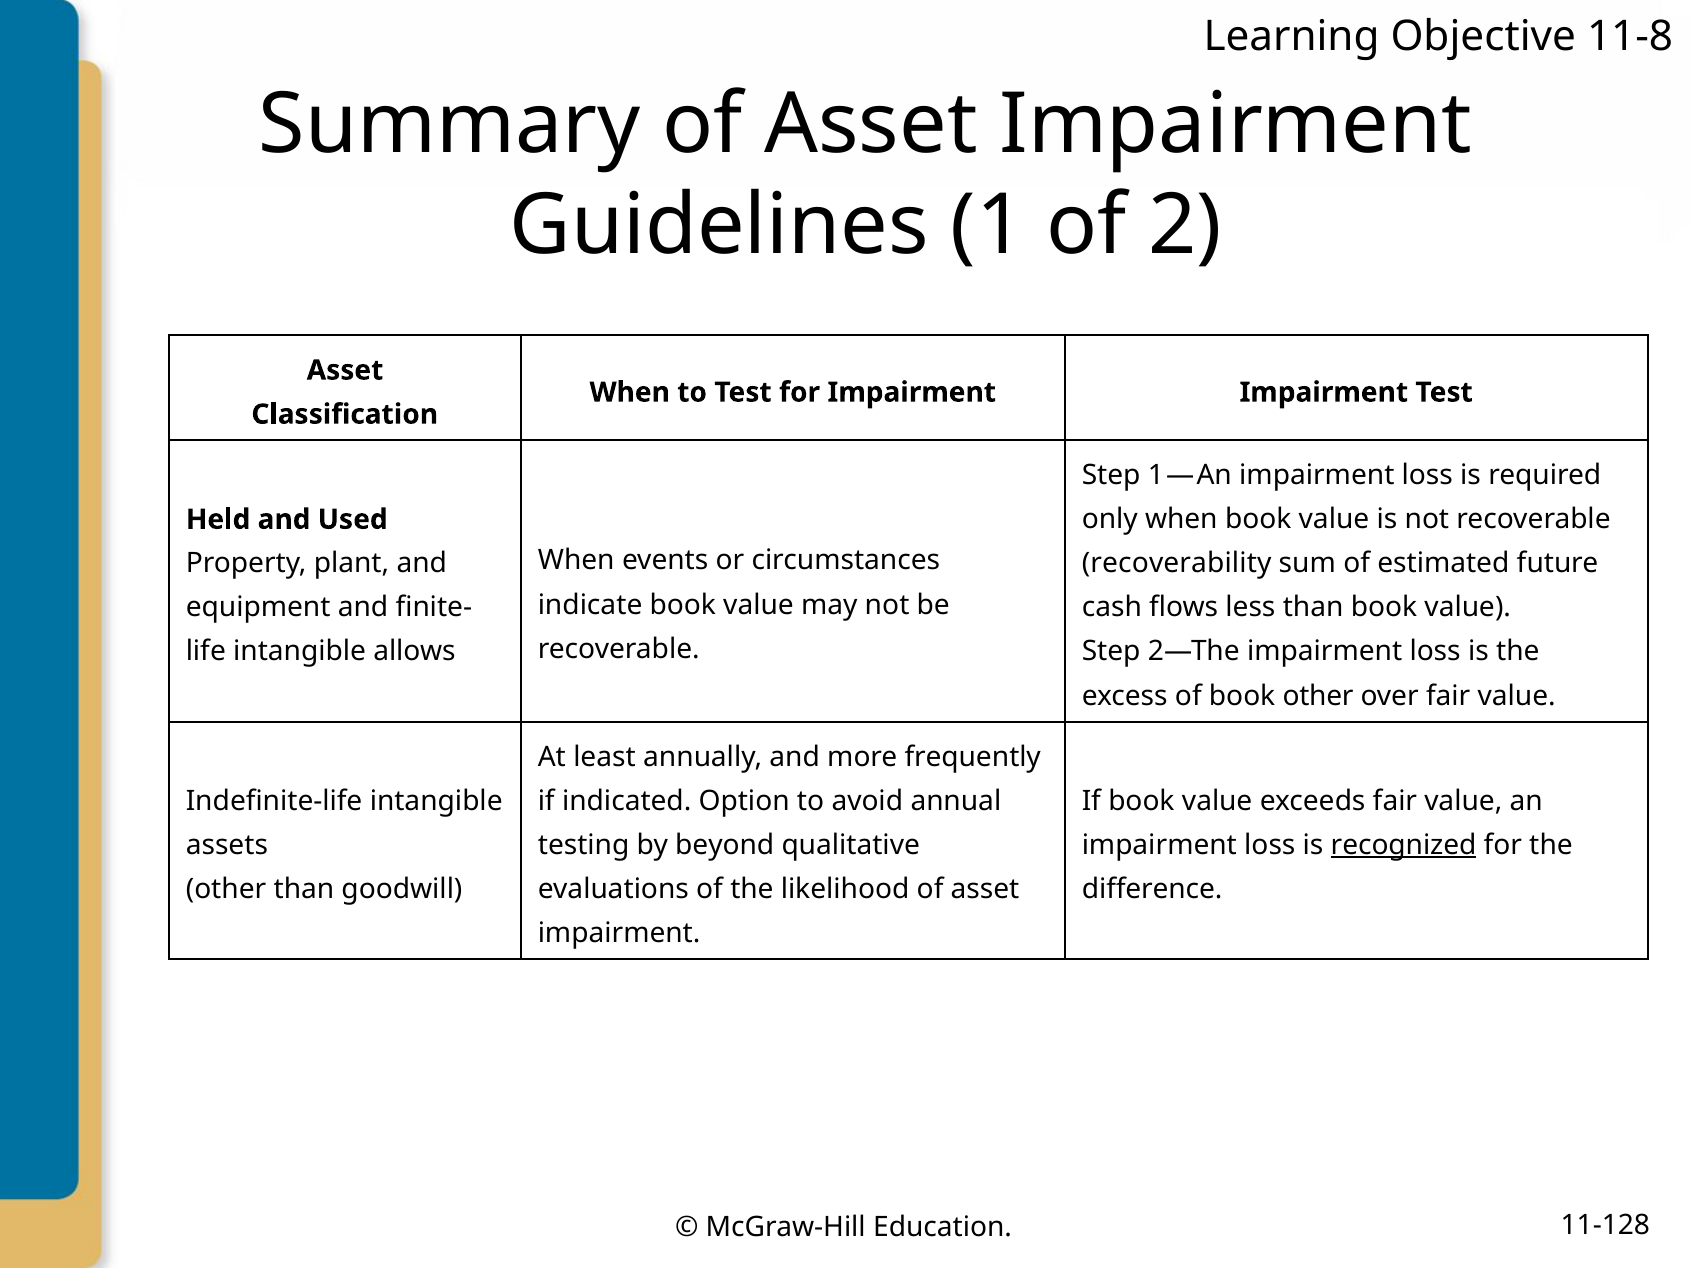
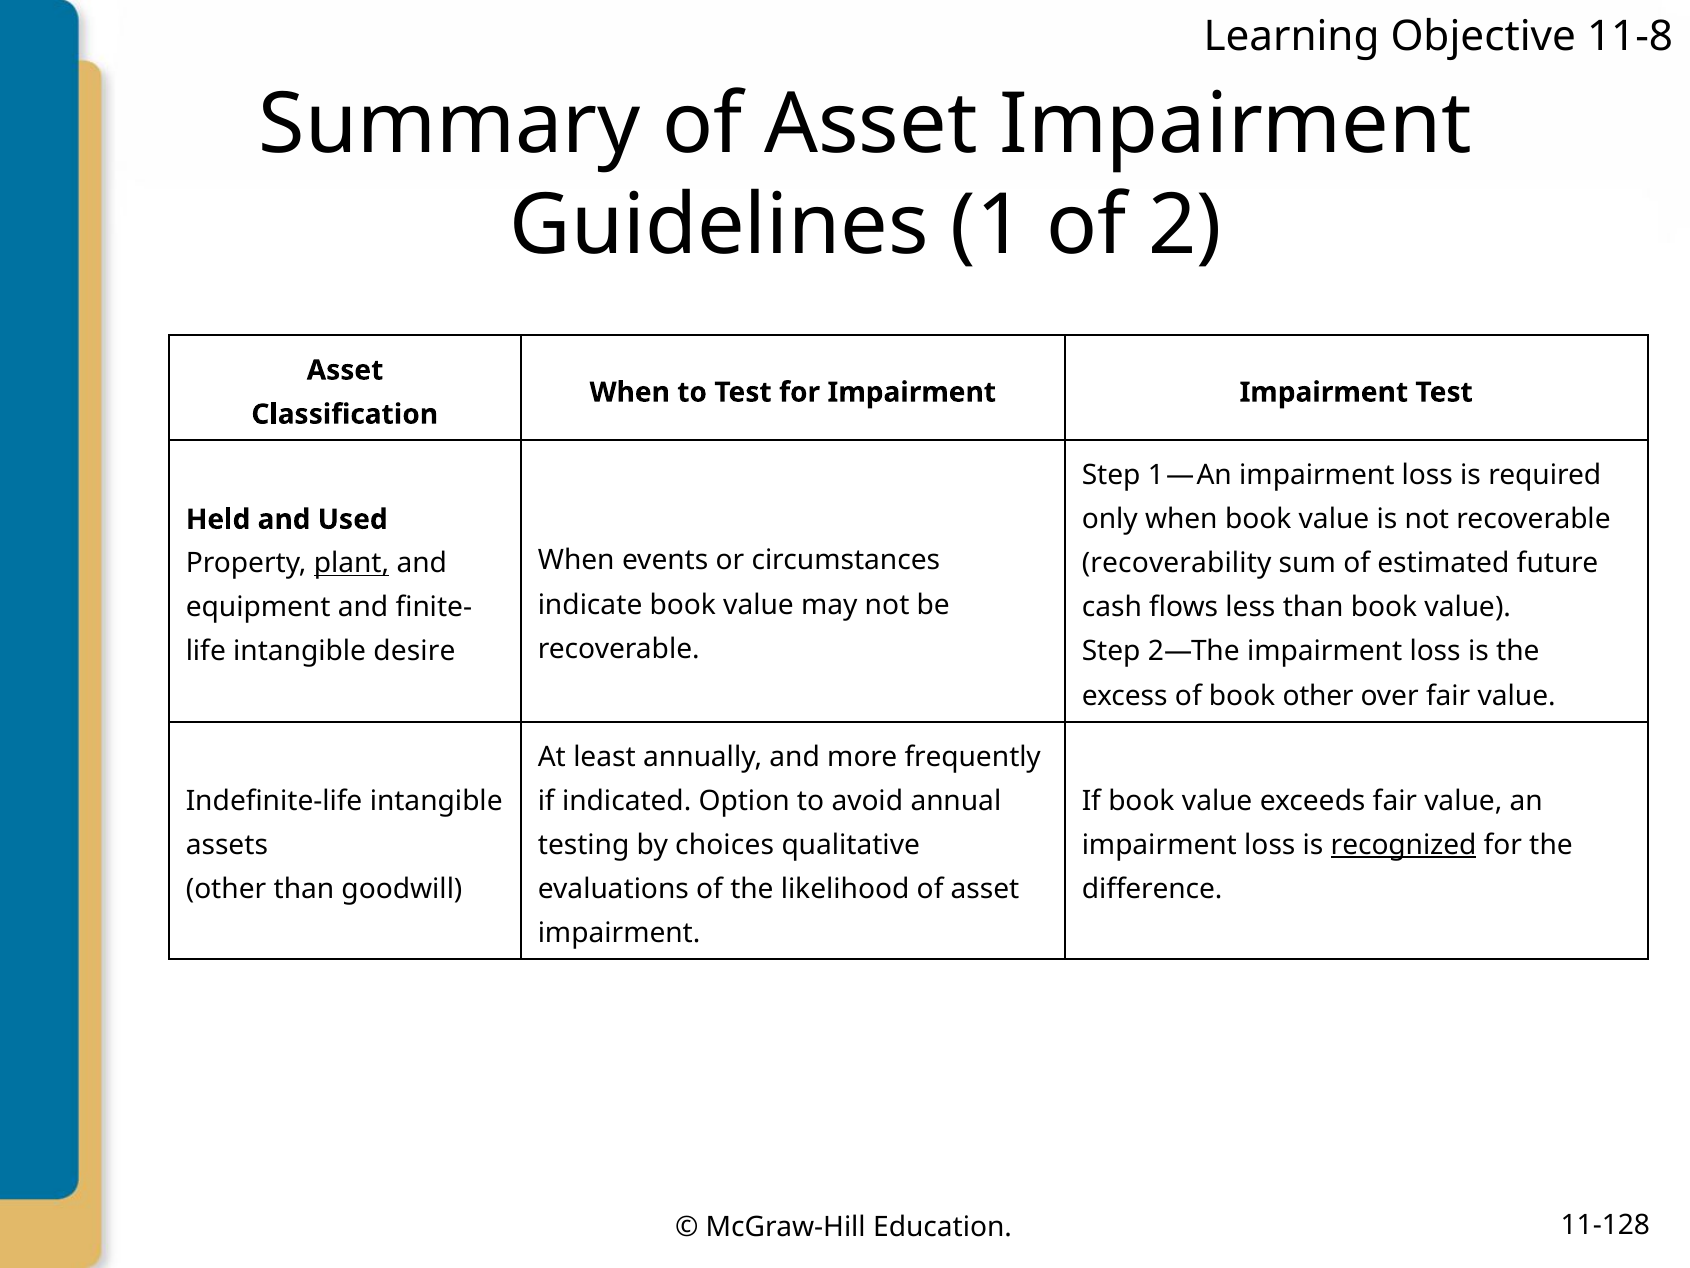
plant underline: none -> present (351, 563)
allows: allows -> desire (414, 651)
beyond: beyond -> choices (725, 845)
